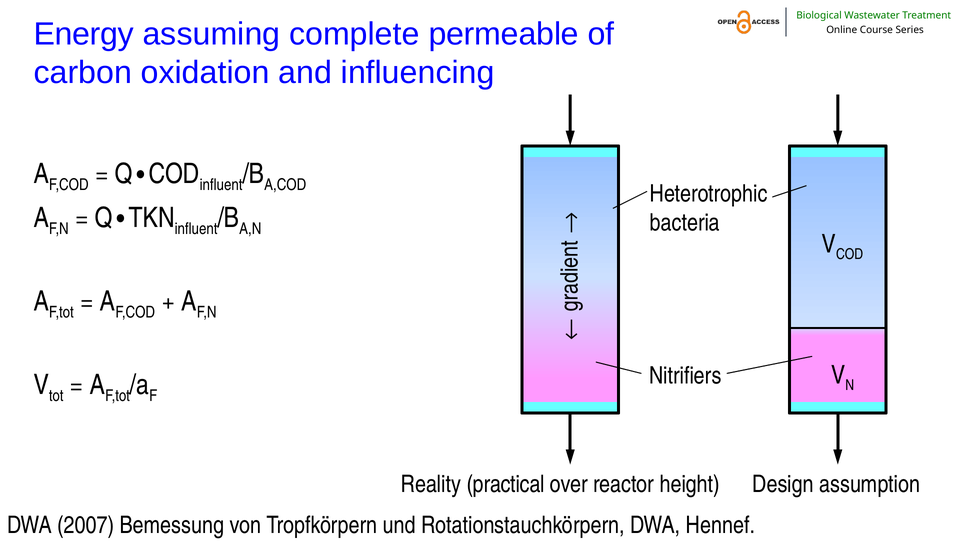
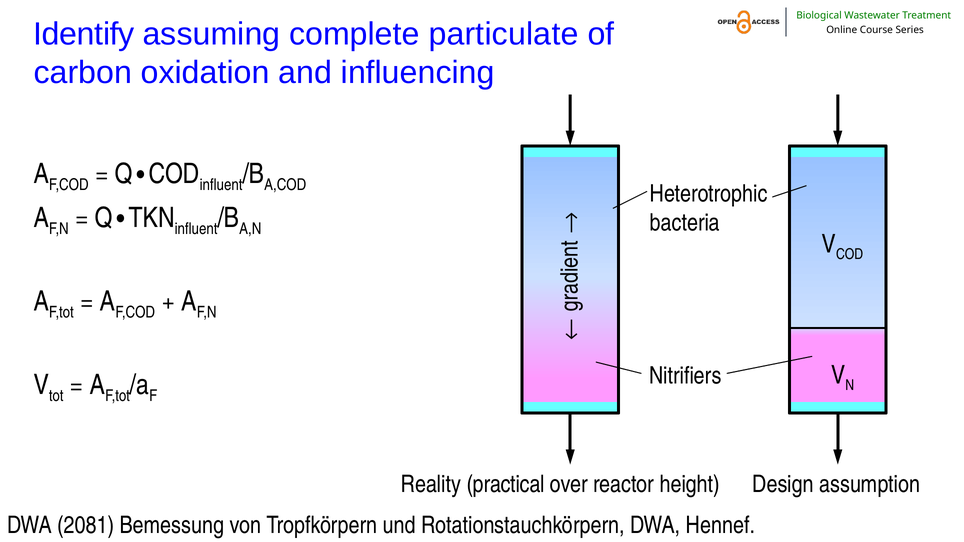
Energy: Energy -> Identify (84, 34)
permeable: permeable -> particulate (504, 34)
2007: 2007 -> 2081 (86, 525)
